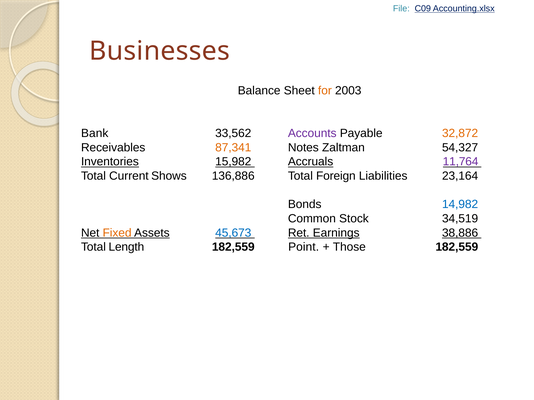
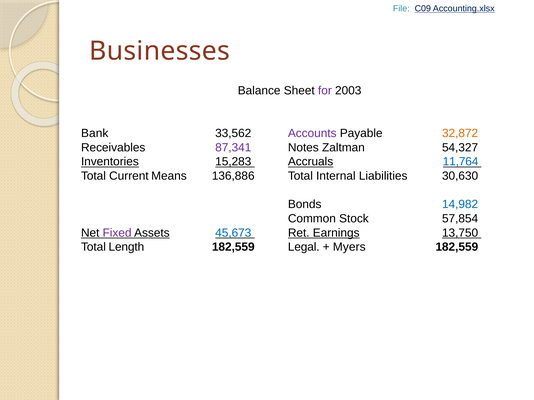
for colour: orange -> purple (325, 91)
87,341 colour: orange -> purple (233, 148)
15,982: 15,982 -> 15,283 (233, 162)
11,764 colour: purple -> blue (461, 162)
Shows: Shows -> Means (169, 176)
Foreign: Foreign -> Internal (336, 176)
23,164: 23,164 -> 30,630 (460, 176)
34,519: 34,519 -> 57,854 (460, 219)
Fixed colour: orange -> purple (117, 233)
38,886: 38,886 -> 13,750 (460, 233)
Point: Point -> Legal (304, 247)
Those: Those -> Myers (349, 247)
